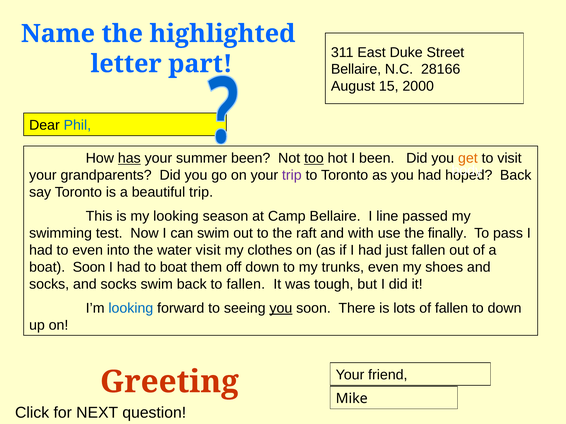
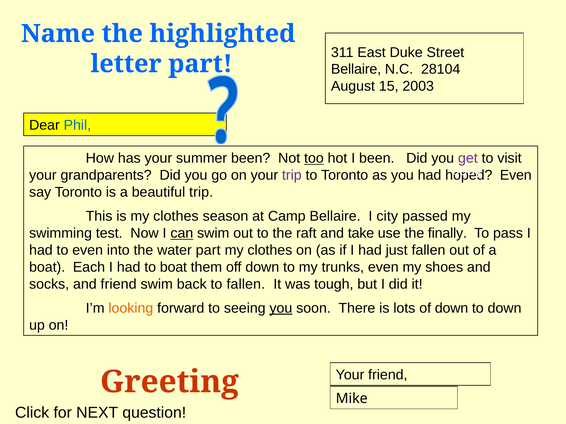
28166: 28166 -> 28104 (441, 69)
2000: 2000 -> 2003 (418, 86)
has underline: present -> none (129, 158)
get colour: orange -> purple (468, 158)
Back: Back -> Even (516, 175)
is my looking: looking -> clothes (176, 216)
line: line -> city (387, 216)
can underline: none -> present (182, 233)
with: with -> take (361, 233)
water visit: visit -> part (208, 250)
boat Soon: Soon -> Each (89, 267)
socks and socks: socks -> friend (119, 284)
looking colour: blue -> orange (131, 308)
of fallen: fallen -> down (452, 308)
